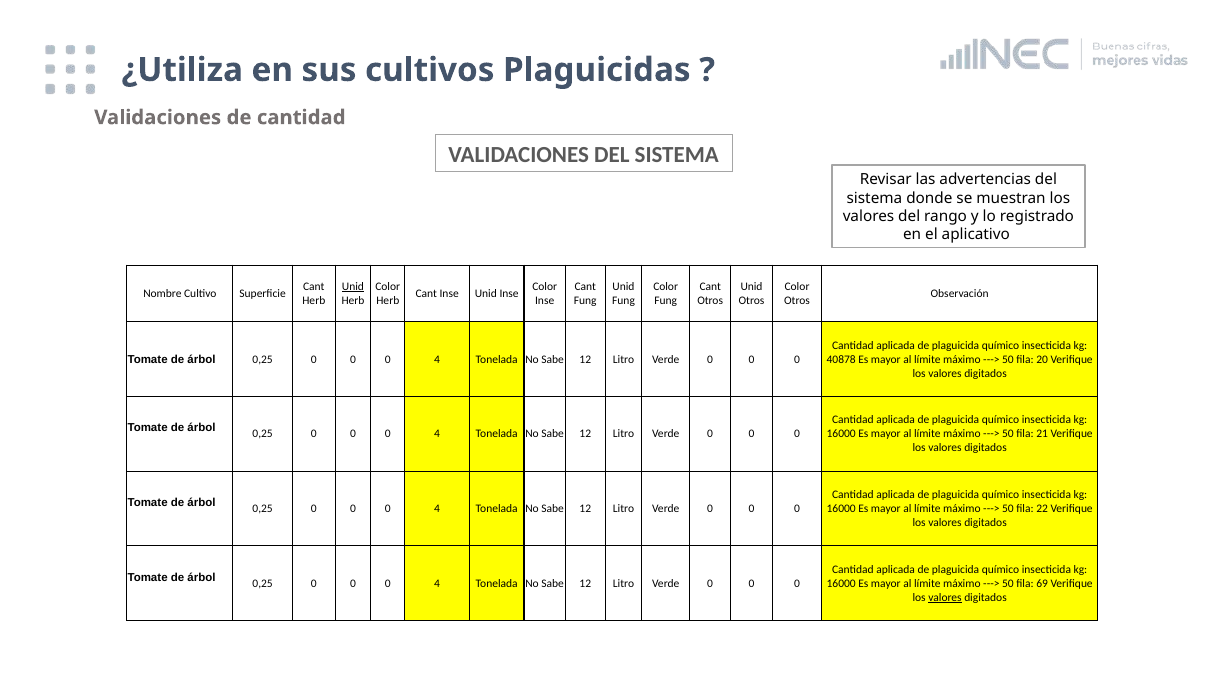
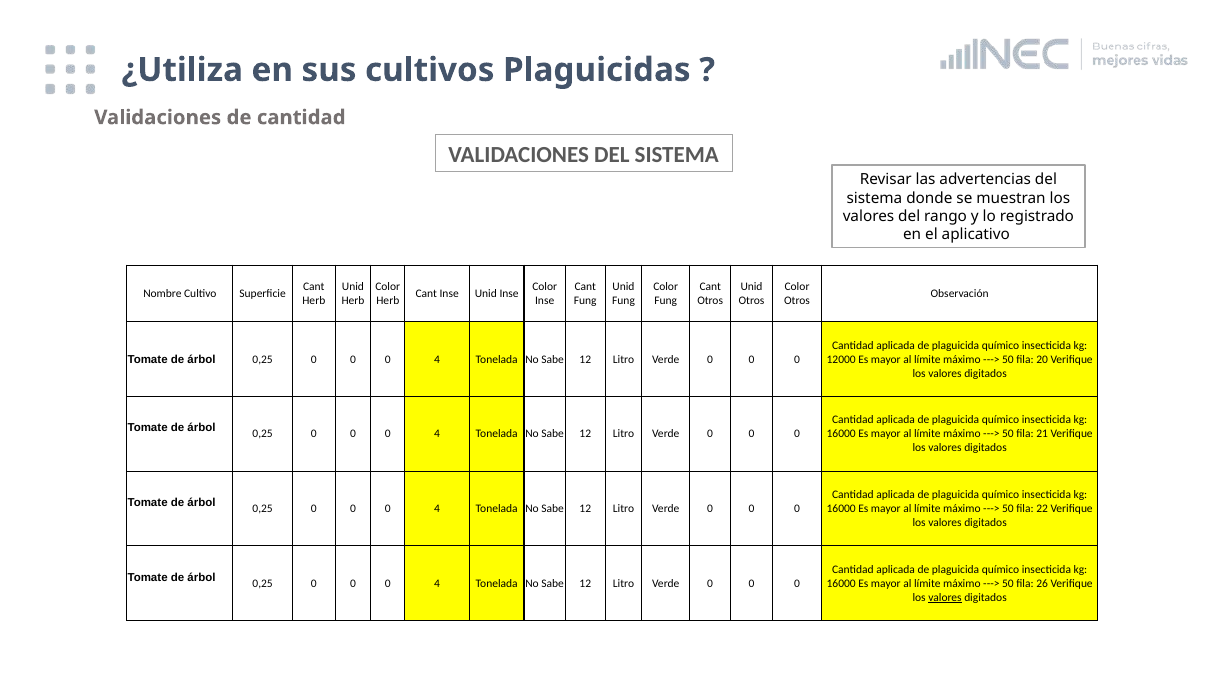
Unid underline: present -> none (353, 287)
40878: 40878 -> 12000 (841, 359)
69: 69 -> 26 (1042, 583)
